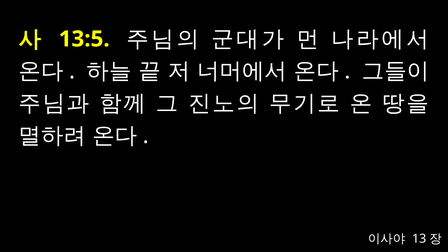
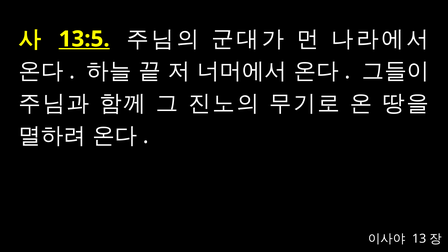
13:5 underline: none -> present (84, 39)
